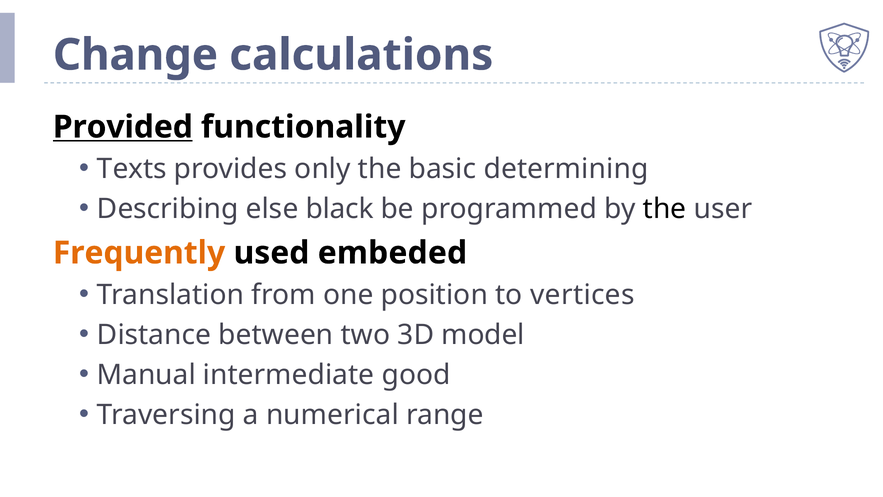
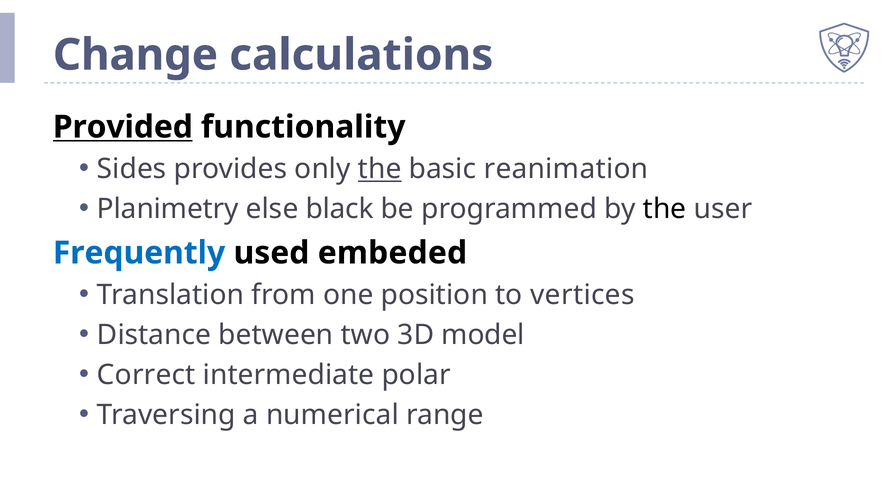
Texts: Texts -> Sides (132, 169)
the underline: none -> present (380, 169)
determining: determining -> reanimation (566, 169)
Describing: Describing -> Planimetry (168, 209)
Frequently colour: orange -> blue (139, 253)
Manual: Manual -> Correct (146, 375)
good: good -> polar (416, 375)
